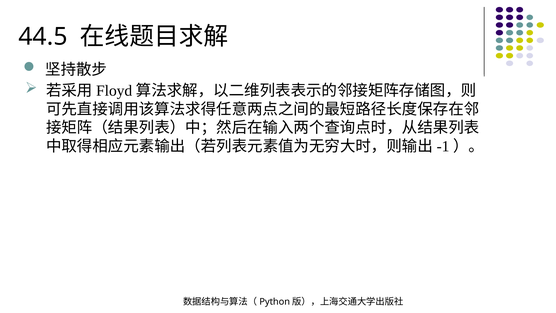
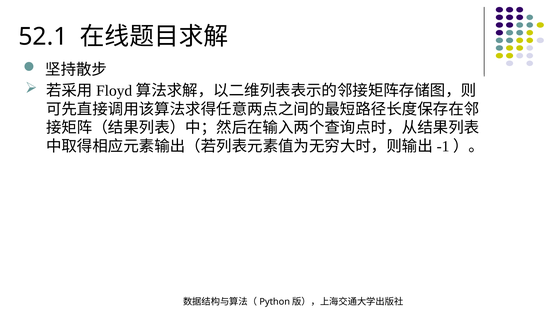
44.5: 44.5 -> 52.1 (43, 37)
